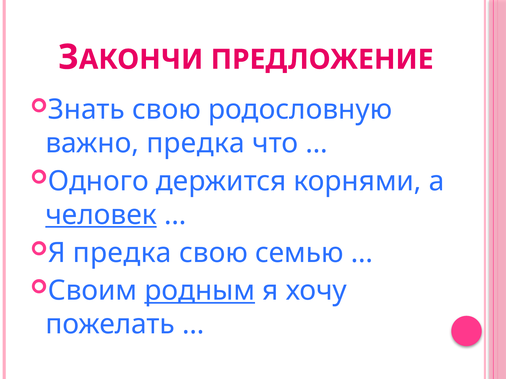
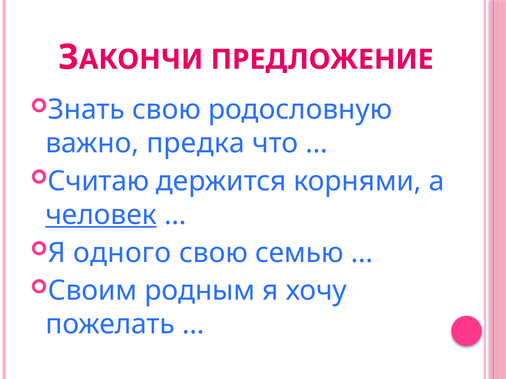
Одного: Одного -> Считаю (98, 181)
Я предка: предка -> одного (122, 253)
родным underline: present -> none (200, 291)
